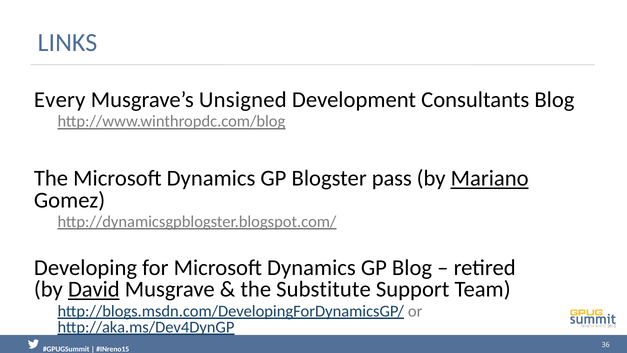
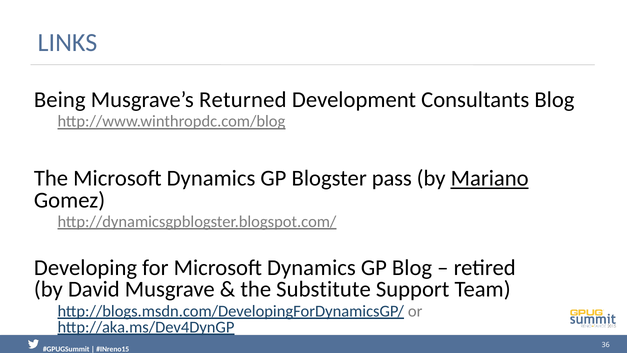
Every: Every -> Being (60, 100)
Unsigned: Unsigned -> Returned (243, 100)
David underline: present -> none (94, 289)
